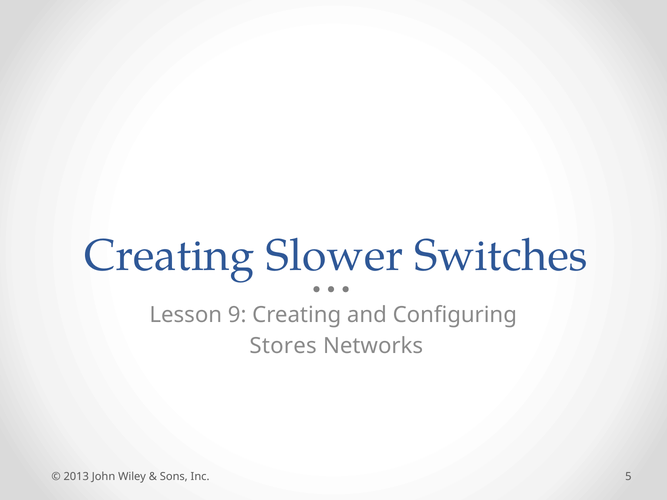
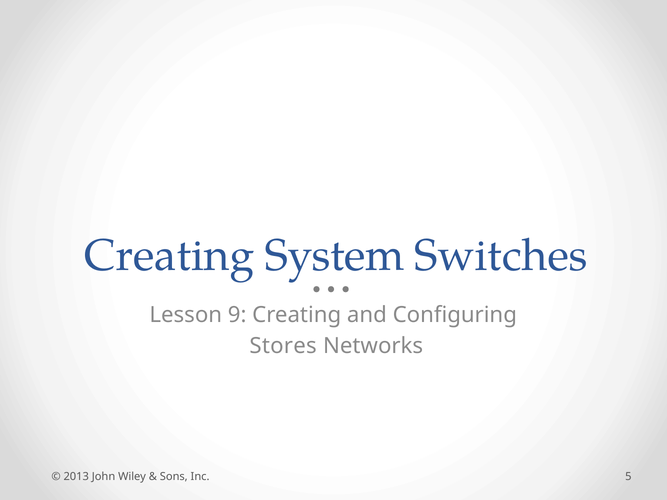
Slower: Slower -> System (335, 256)
